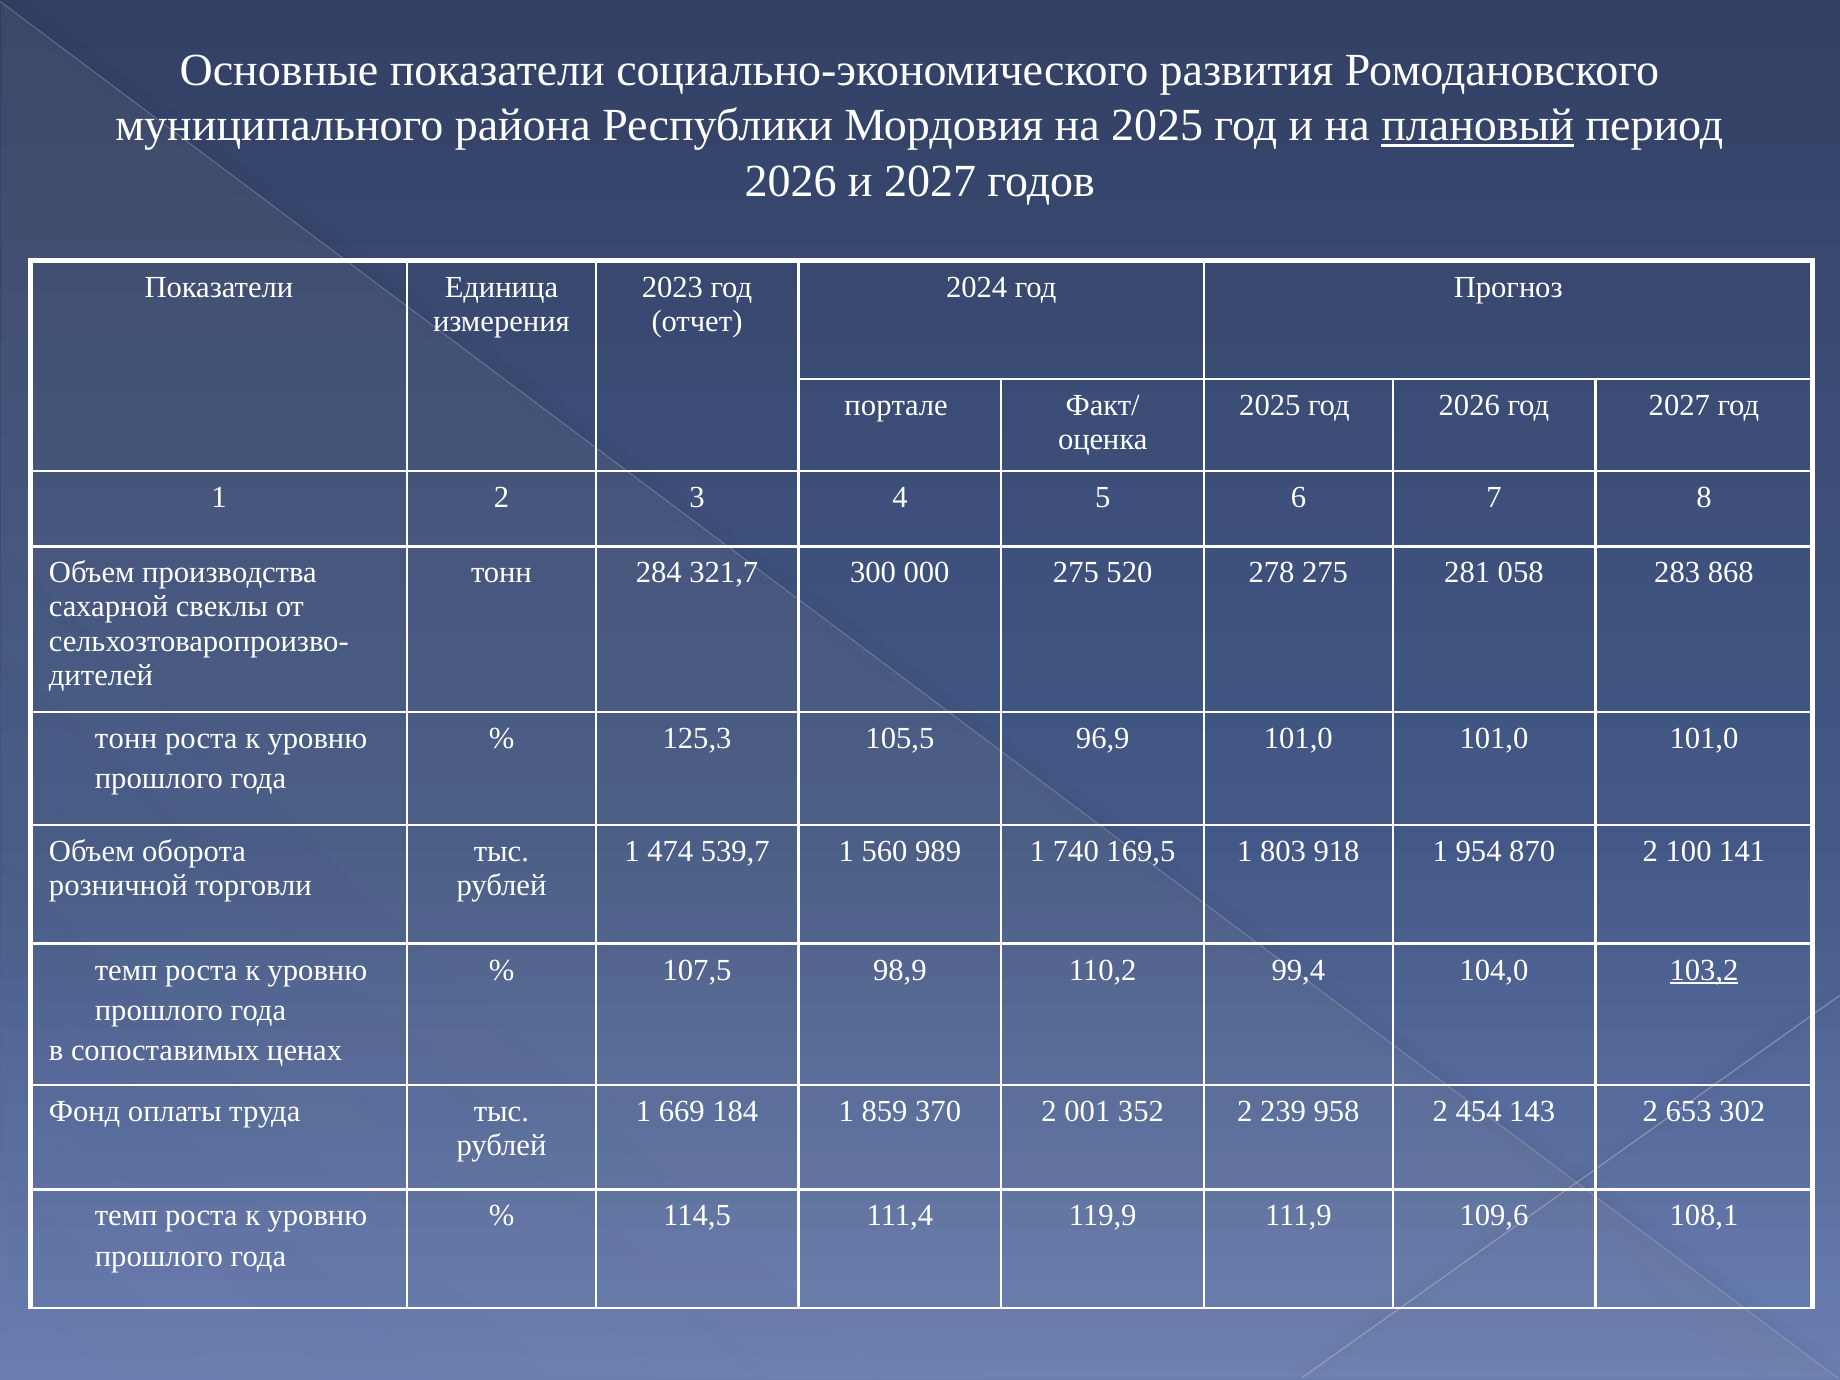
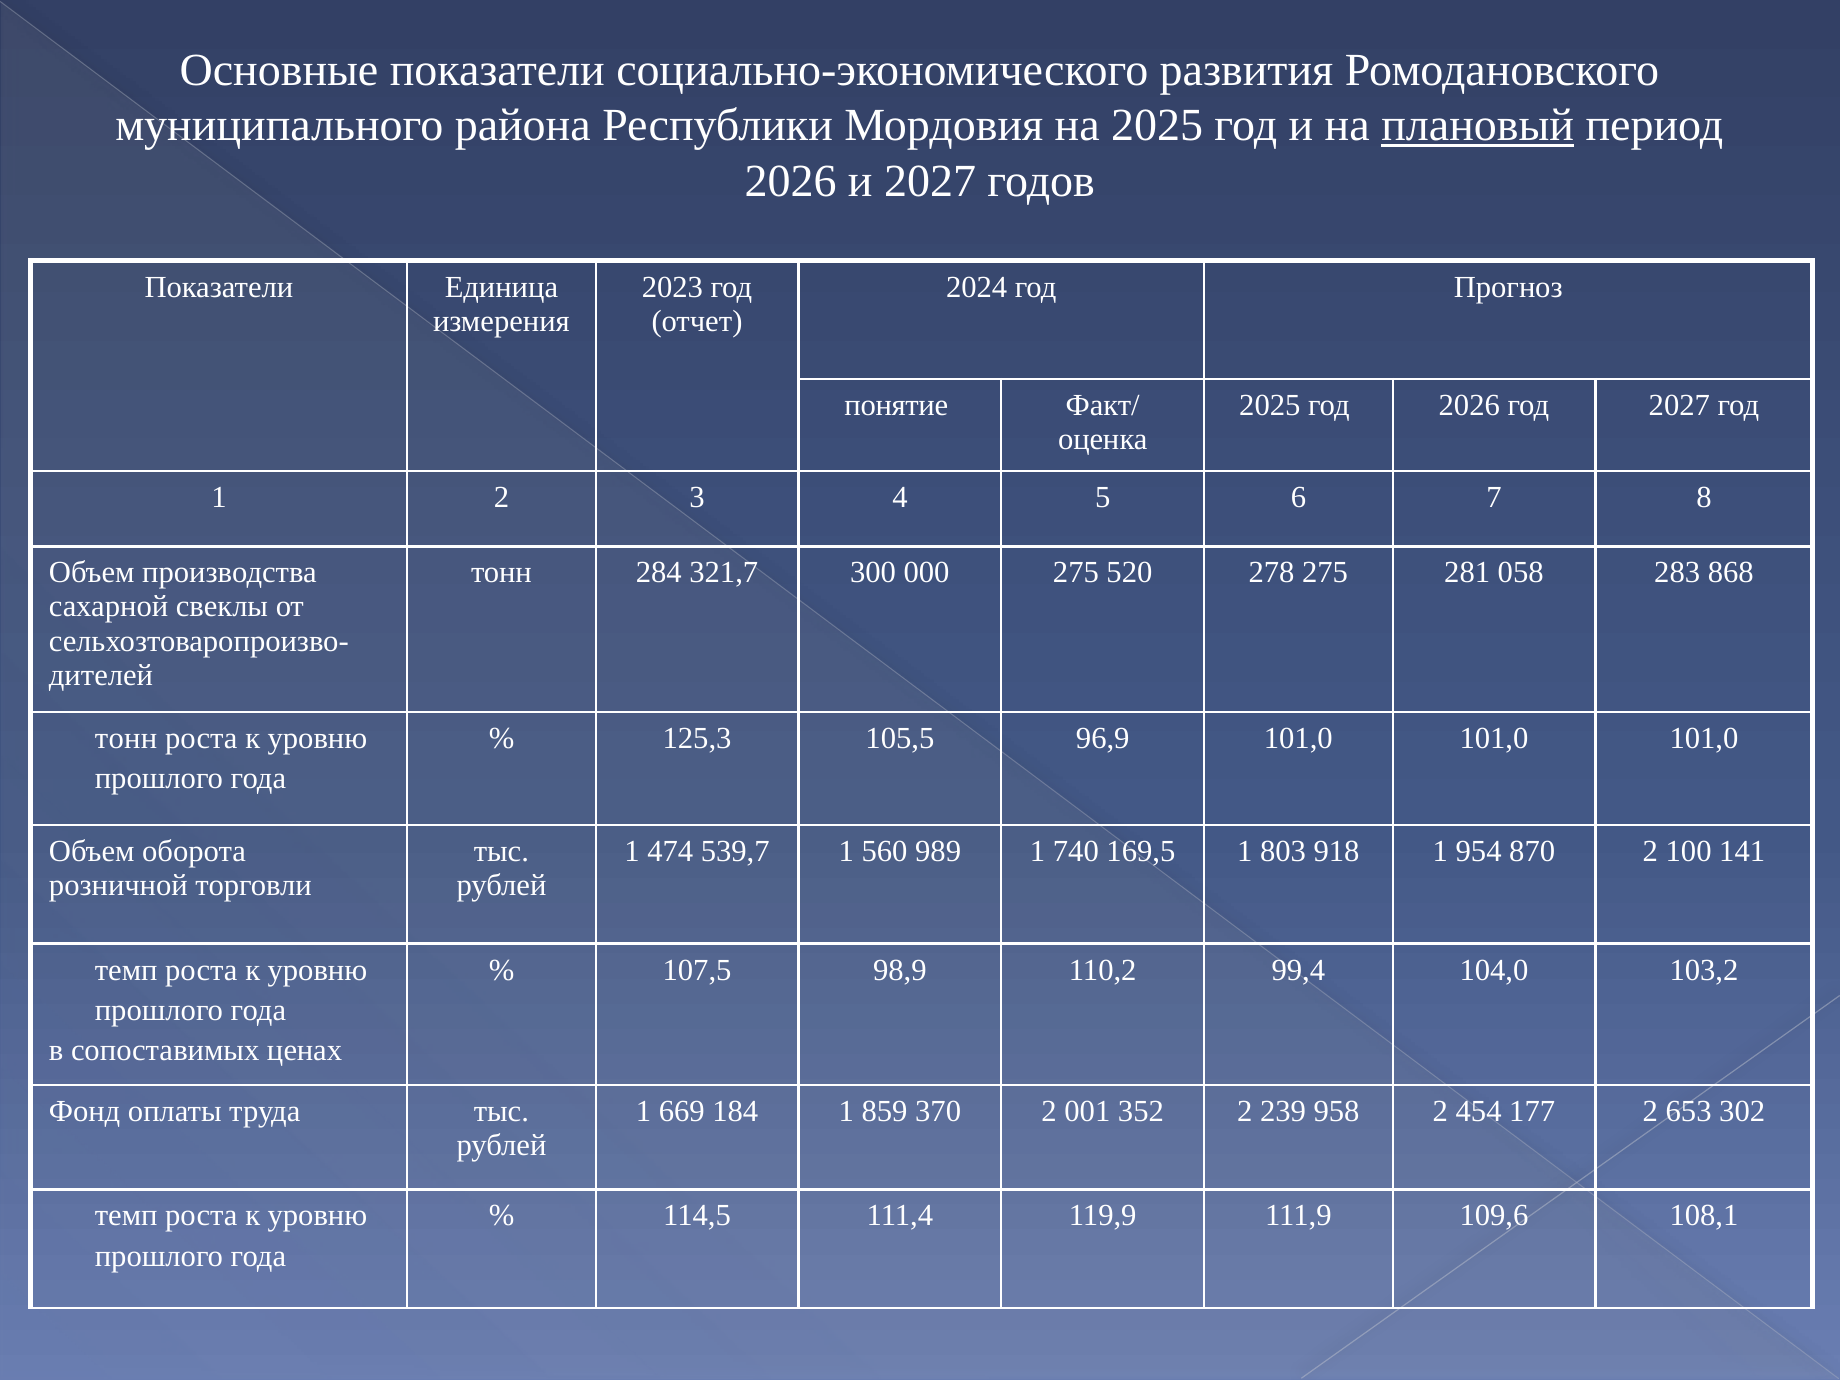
портале: портале -> понятие (896, 405)
103,2 underline: present -> none (1704, 970)
143: 143 -> 177 (1532, 1111)
